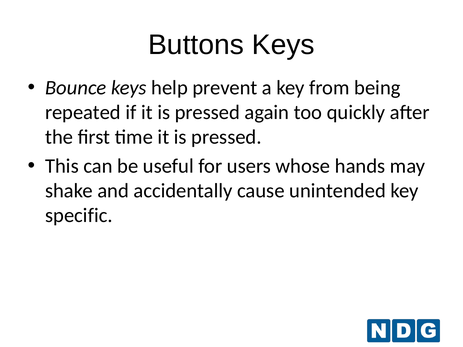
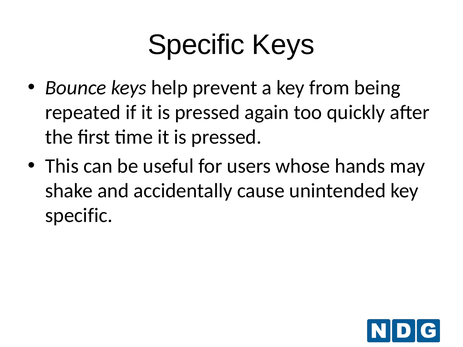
Buttons: Buttons -> Specific (196, 45)
